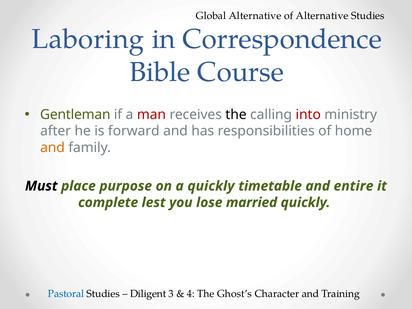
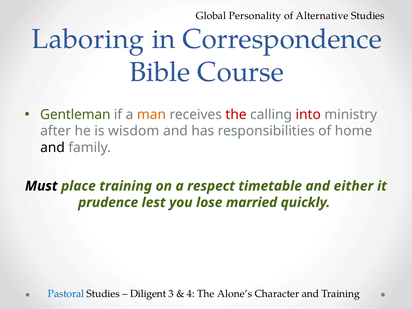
Global Alternative: Alternative -> Personality (255, 16)
man colour: red -> orange (151, 115)
the colour: black -> red (236, 115)
forward: forward -> wisdom (134, 131)
and colour: orange -> black (52, 148)
place purpose: purpose -> training (126, 186)
a quickly: quickly -> respect (211, 186)
entire: entire -> either (354, 186)
complete: complete -> prudence (108, 203)
Ghost’s: Ghost’s -> Alone’s (235, 294)
